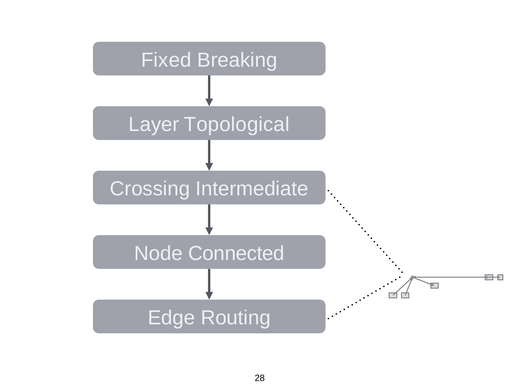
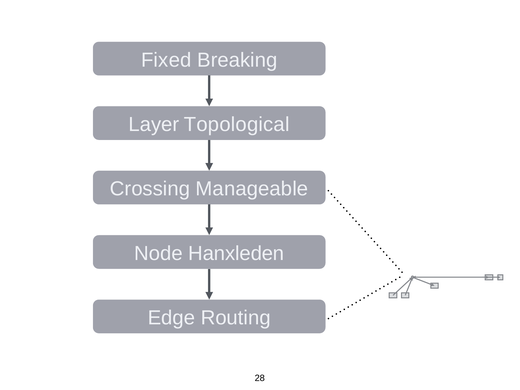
Intermediate: Intermediate -> Manageable (252, 189)
Connected: Connected -> Hanxleden (236, 253)
